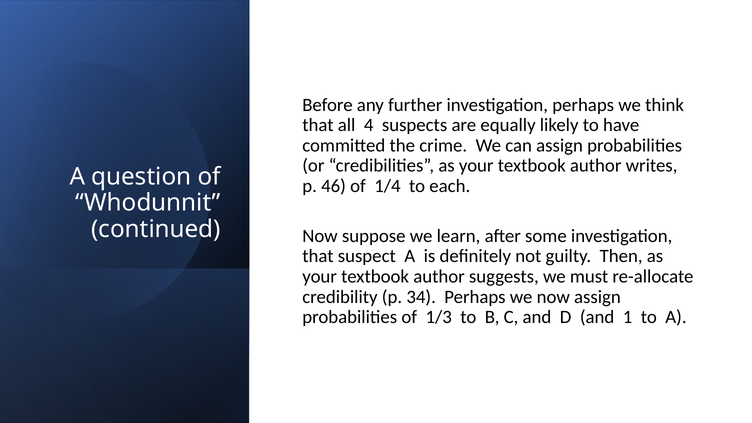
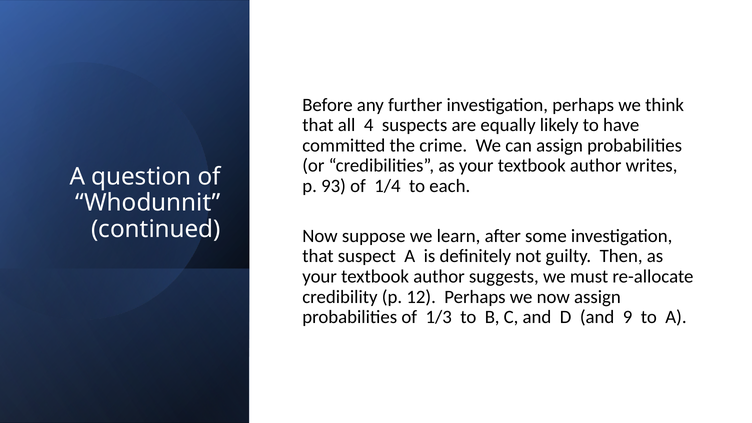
46: 46 -> 93 (334, 186)
34: 34 -> 12 (421, 297)
1: 1 -> 9 (628, 317)
